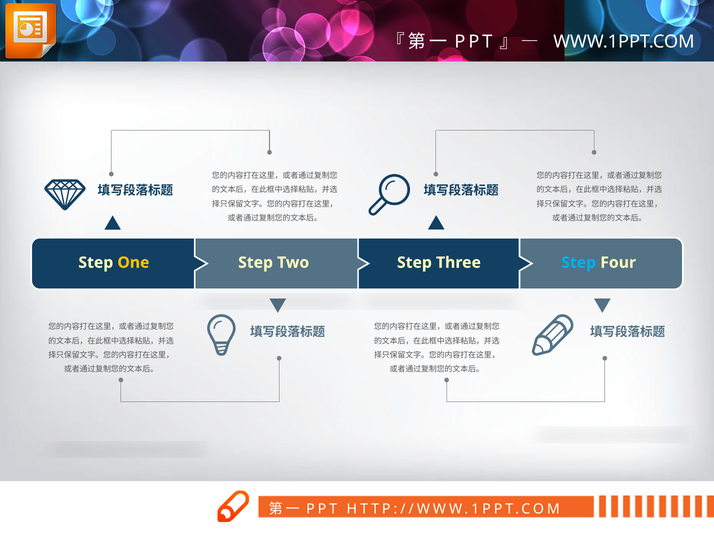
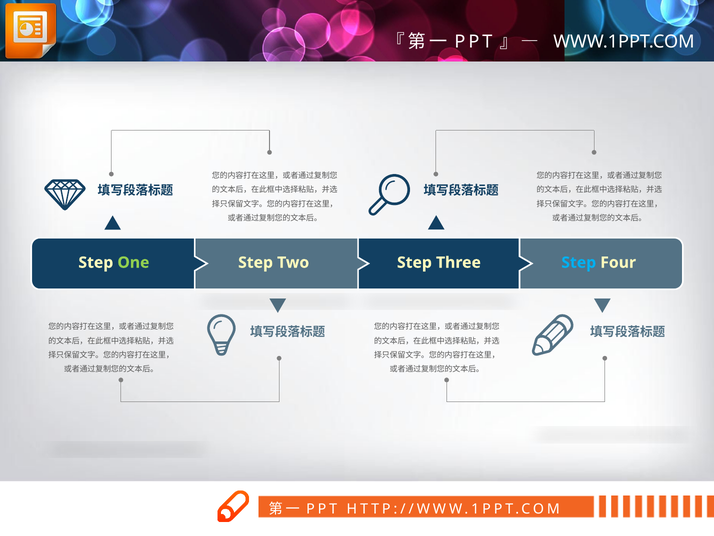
One colour: yellow -> light green (133, 262)
